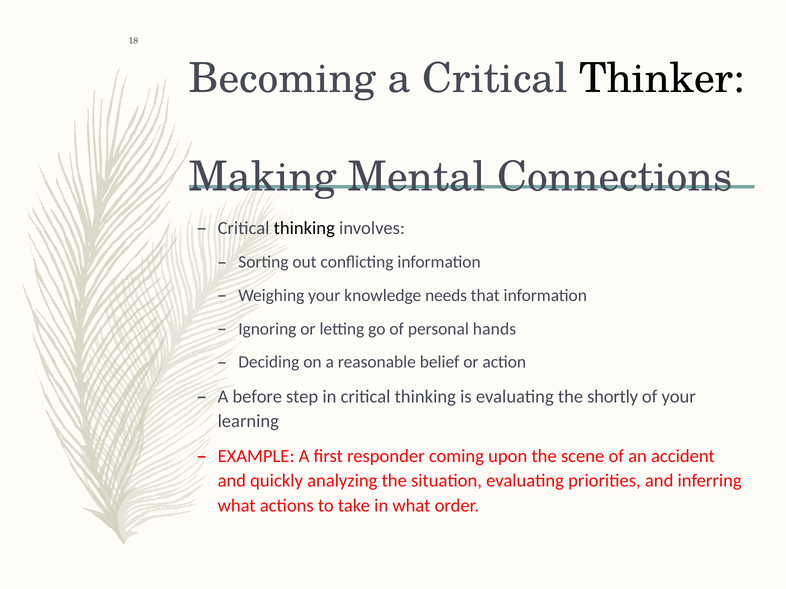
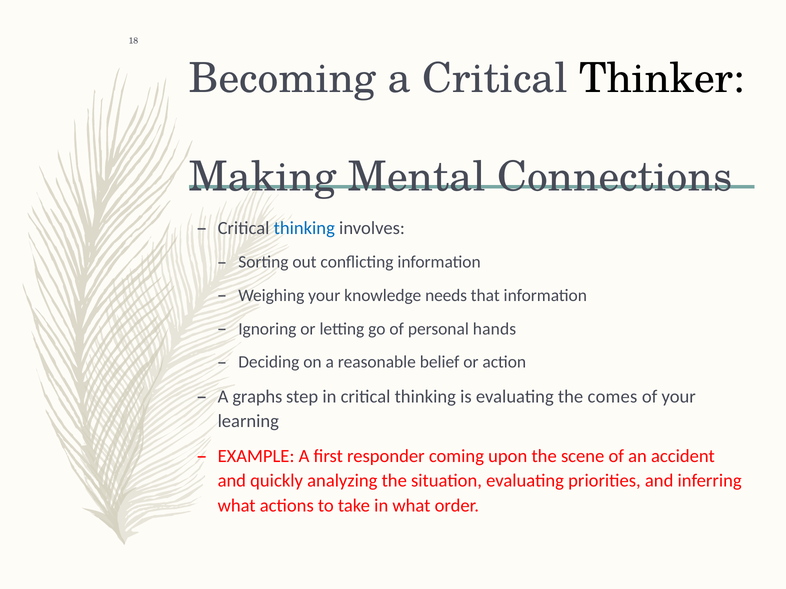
thinking colour: black -> blue (304, 228)
before: before -> graphs (257, 397)
shortly: shortly -> comes (612, 397)
